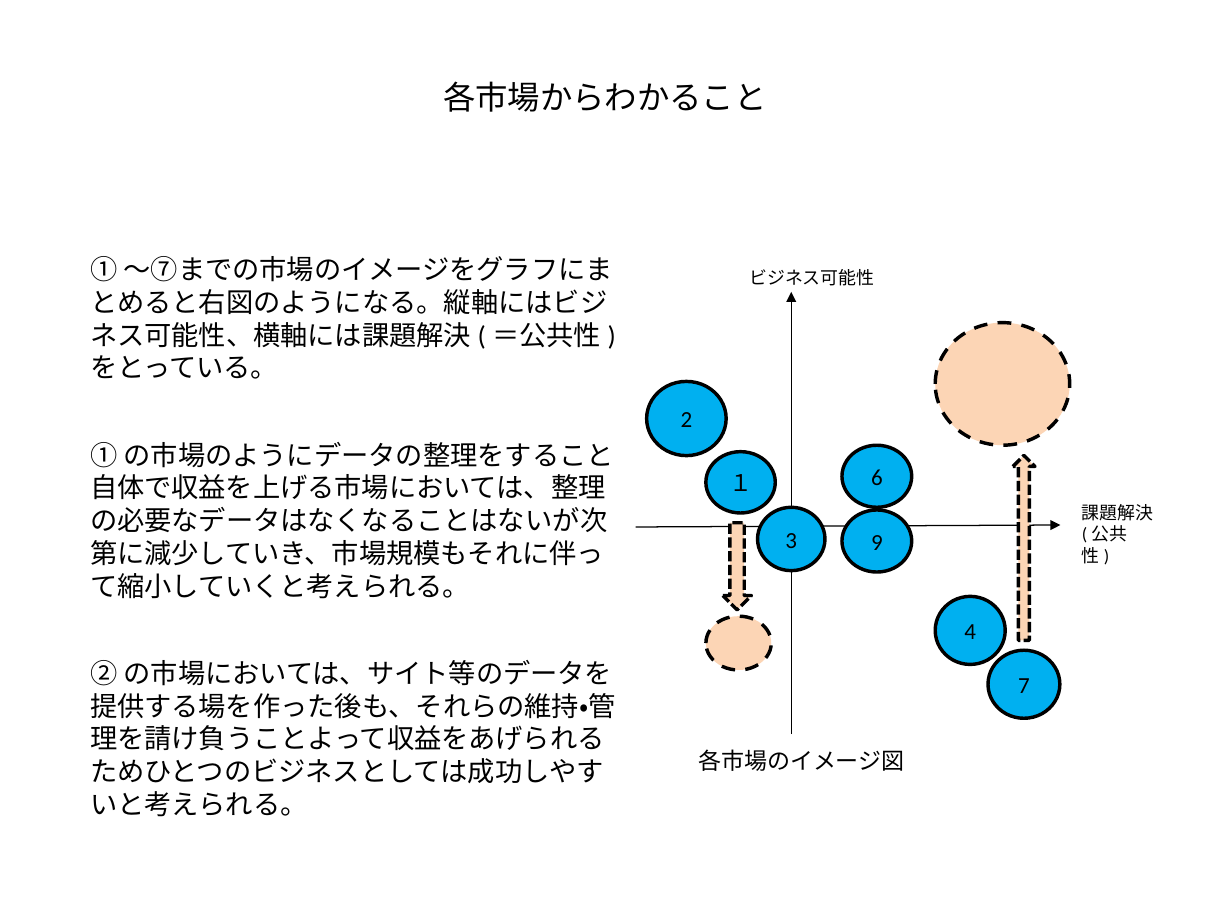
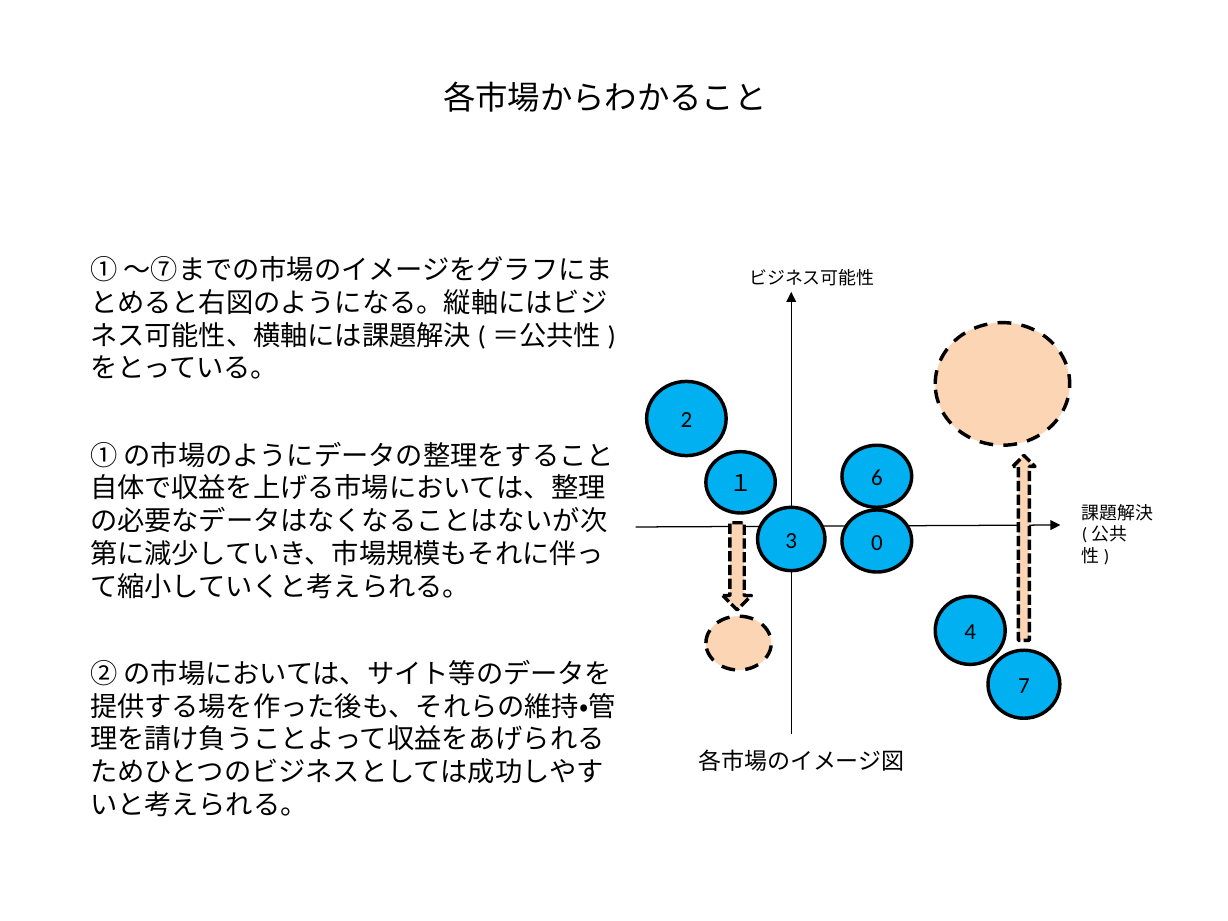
9: 9 -> 0 (877, 543)
